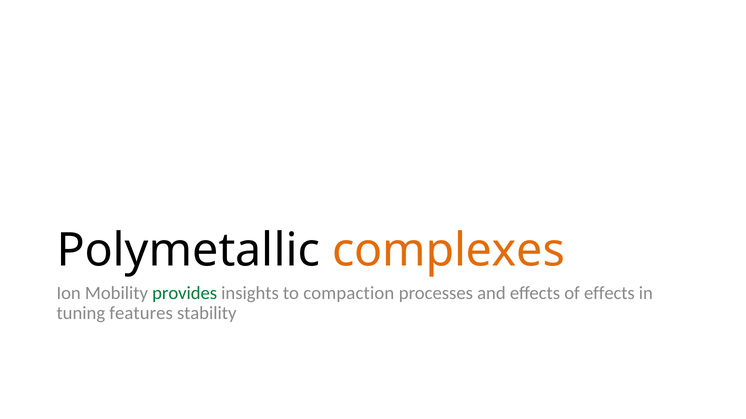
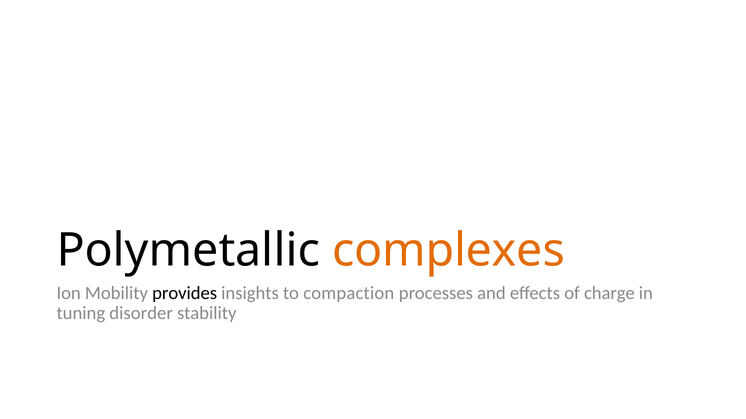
provides colour: green -> black (185, 294)
of effects: effects -> charge (609, 294)
features: features -> disorder (141, 314)
